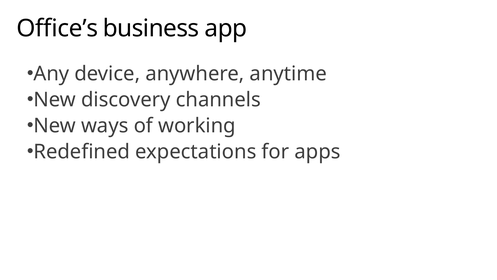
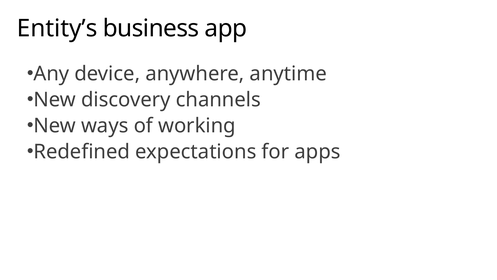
Office’s: Office’s -> Entity’s (57, 28)
